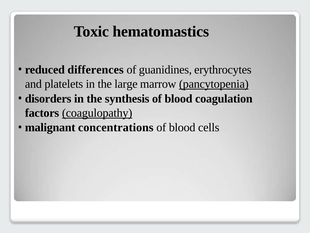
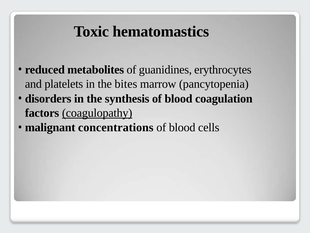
differences: differences -> metabolites (96, 70)
large: large -> bites (126, 84)
pancytopenia underline: present -> none (214, 84)
